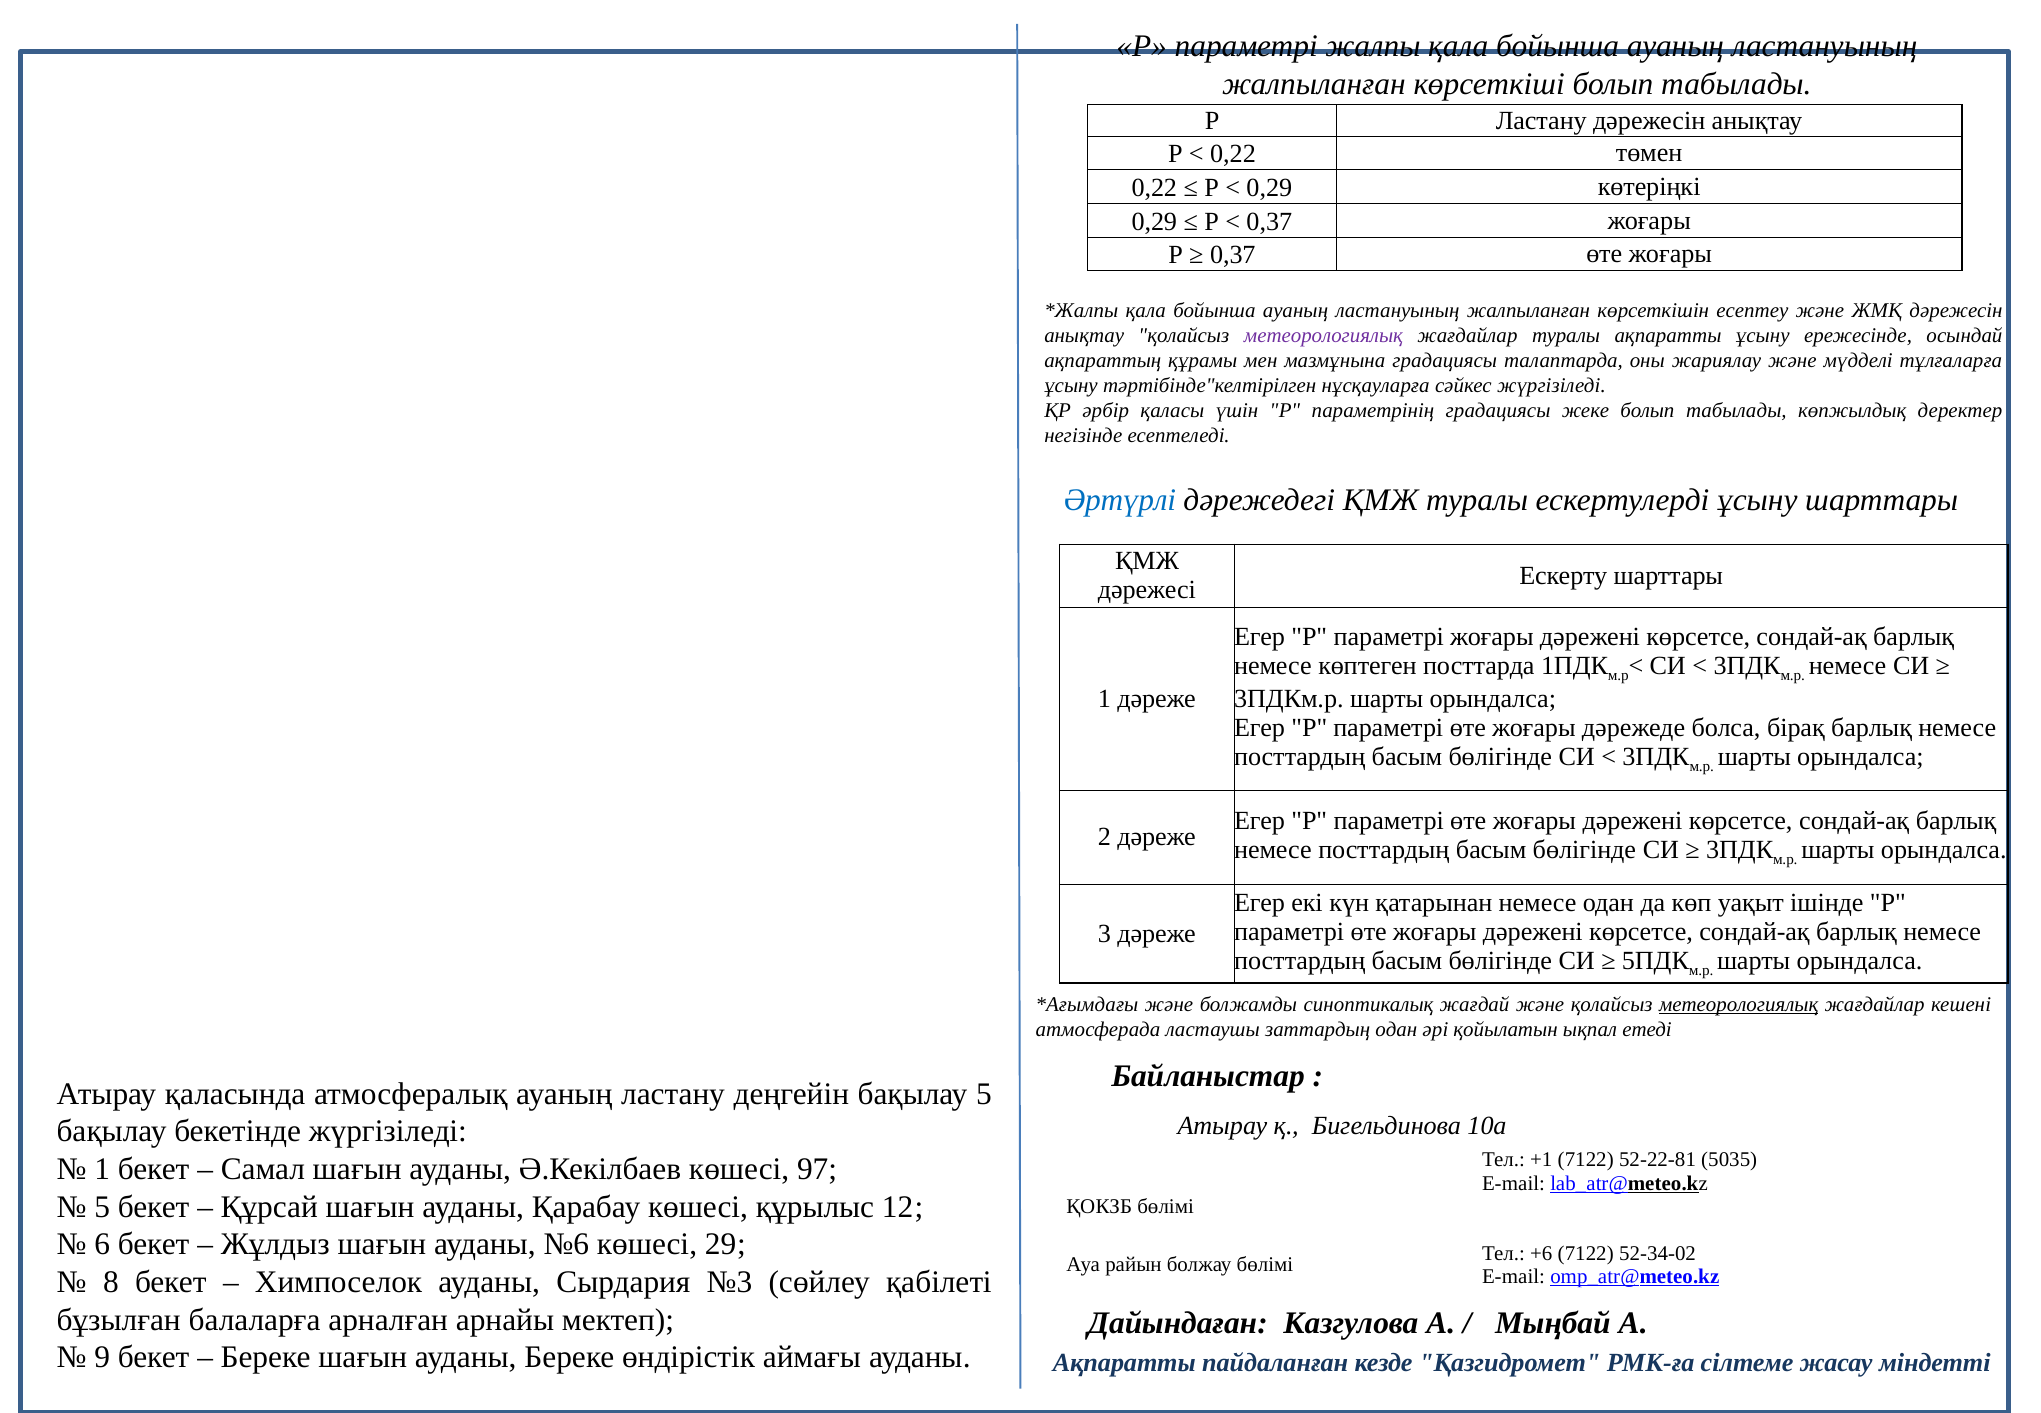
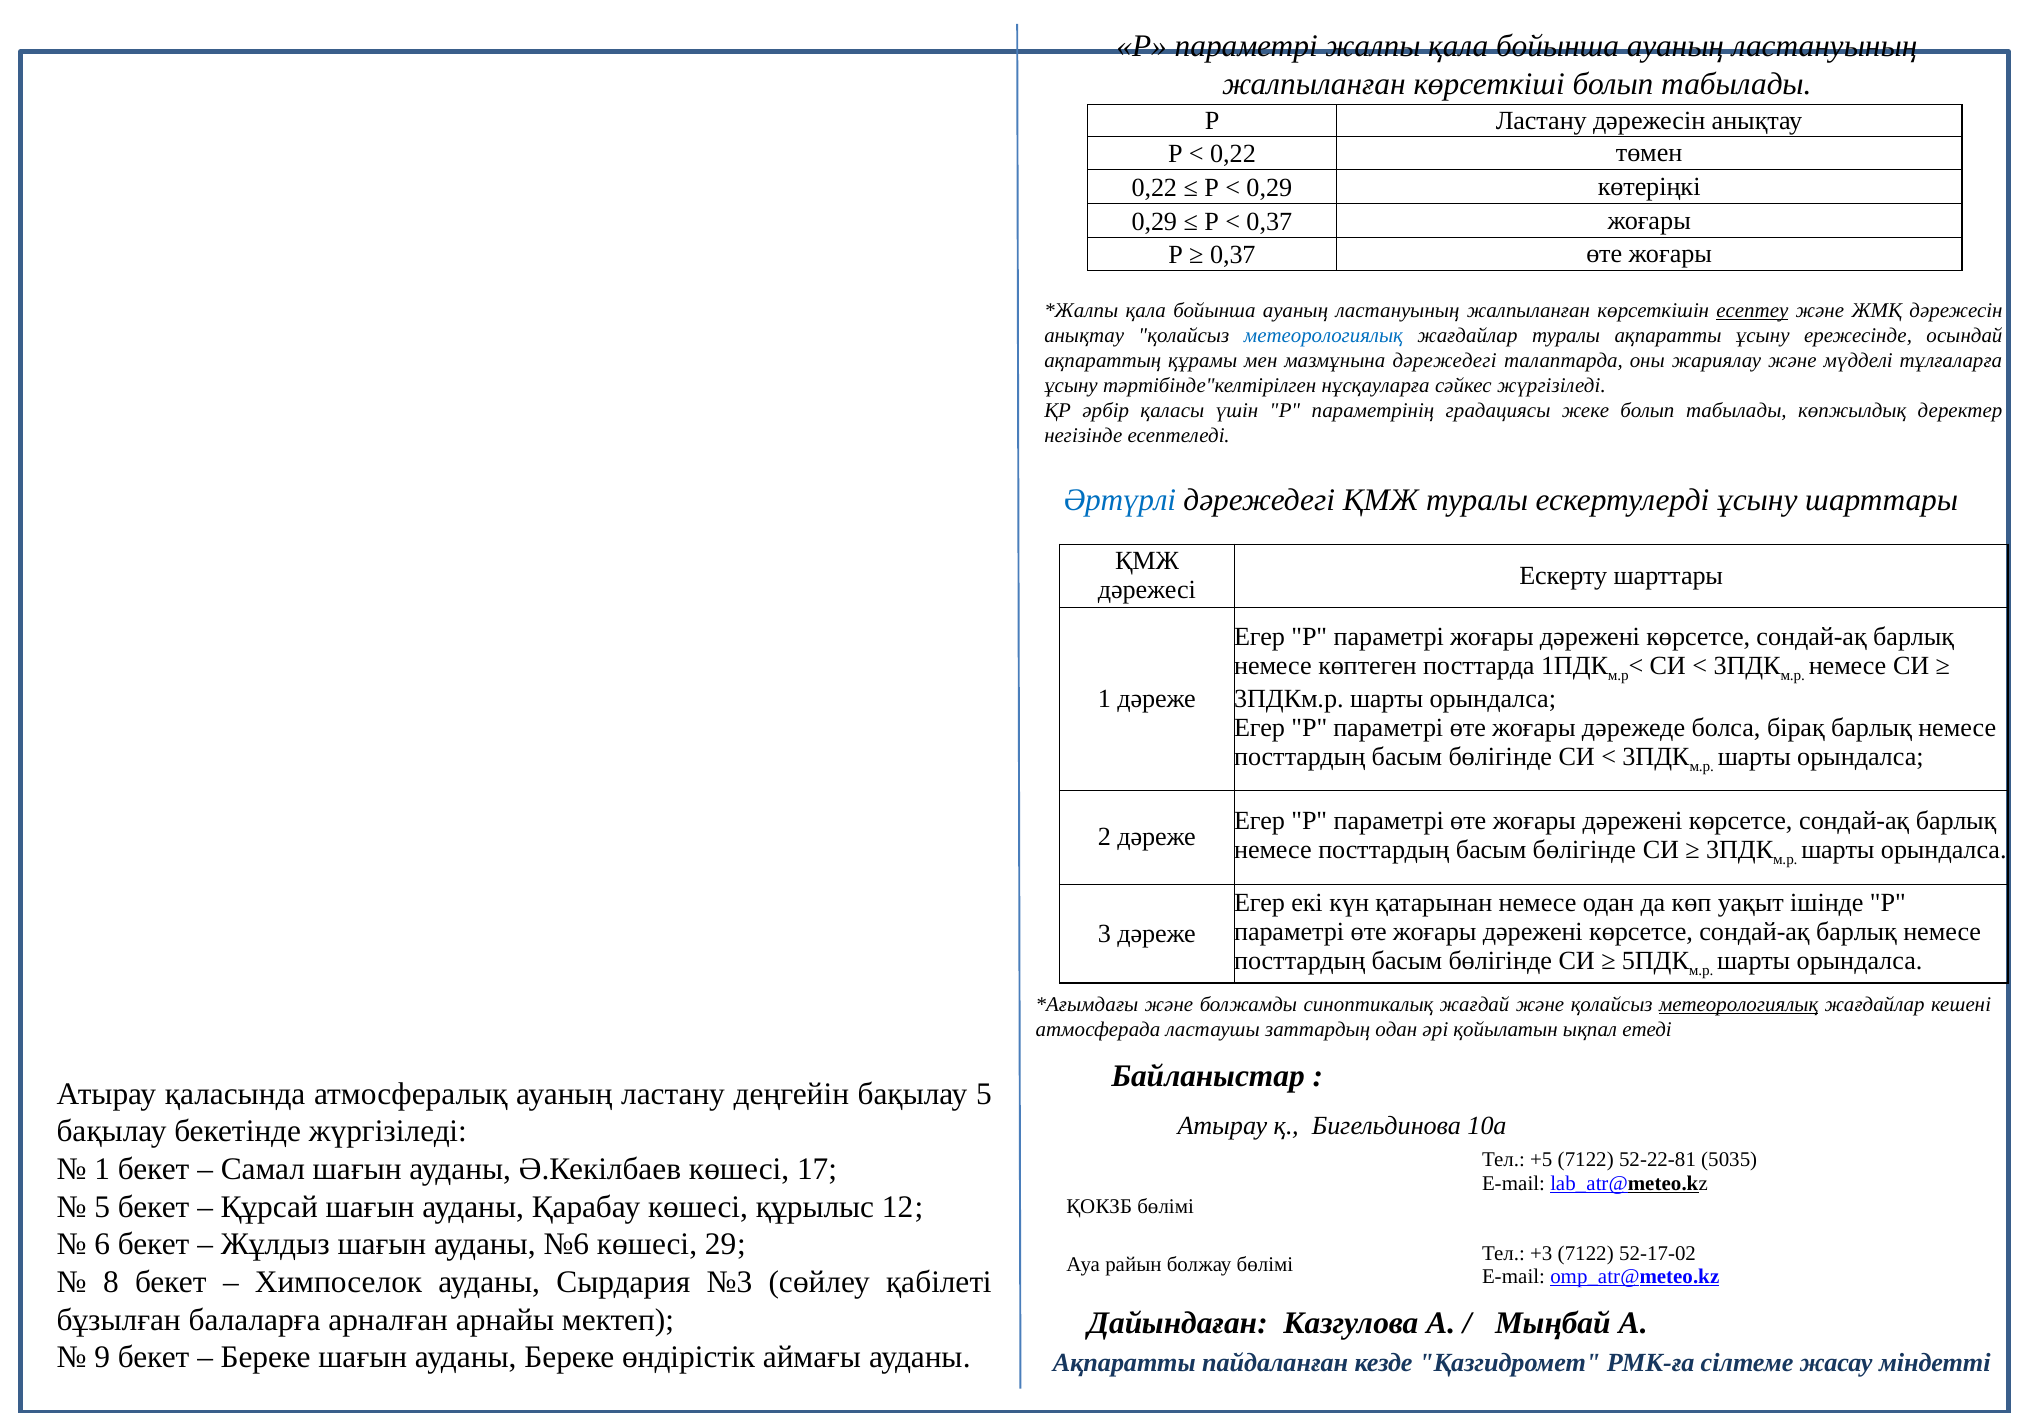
есептеу underline: none -> present (1752, 311)
метеорологиялық colour: purple -> blue (1323, 336)
мазмұнына градациясы: градациясы -> дәрежедегі (1445, 361)
+1: +1 -> +5 (1541, 1160)
97: 97 -> 17 (817, 1169)
+6: +6 -> +3 (1541, 1253)
52-34-02: 52-34-02 -> 52-17-02 (1658, 1253)
